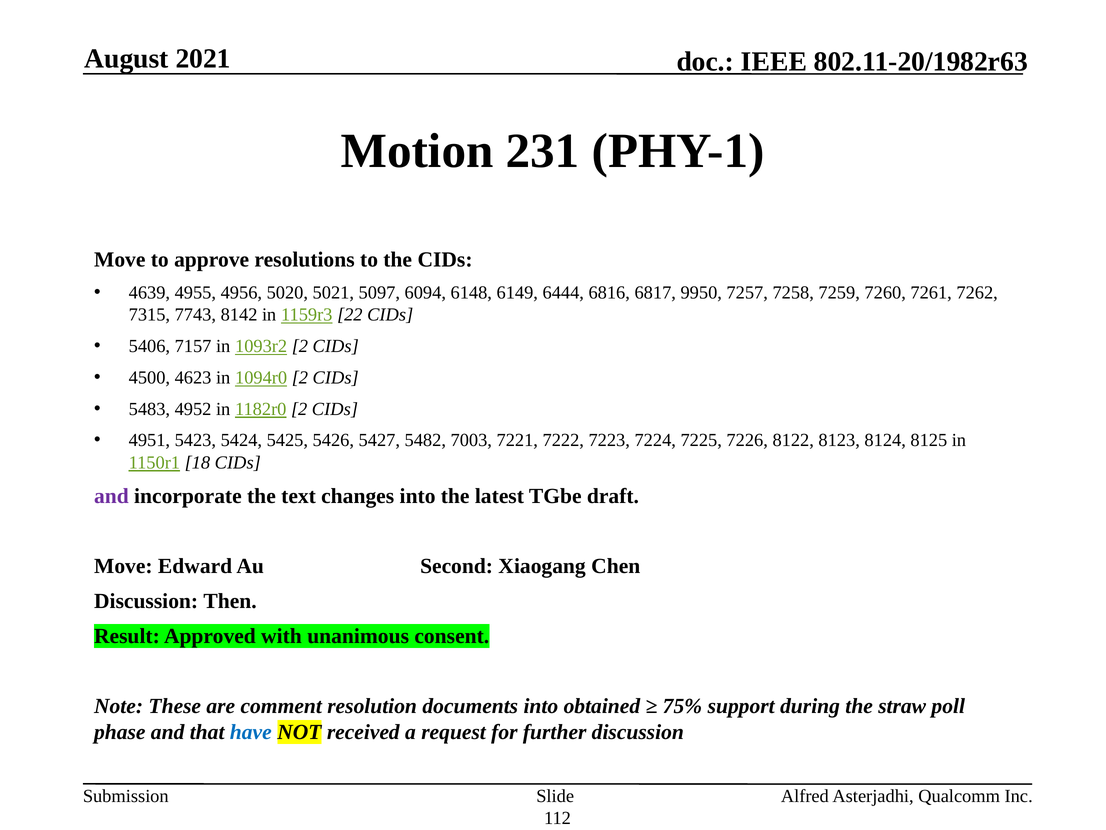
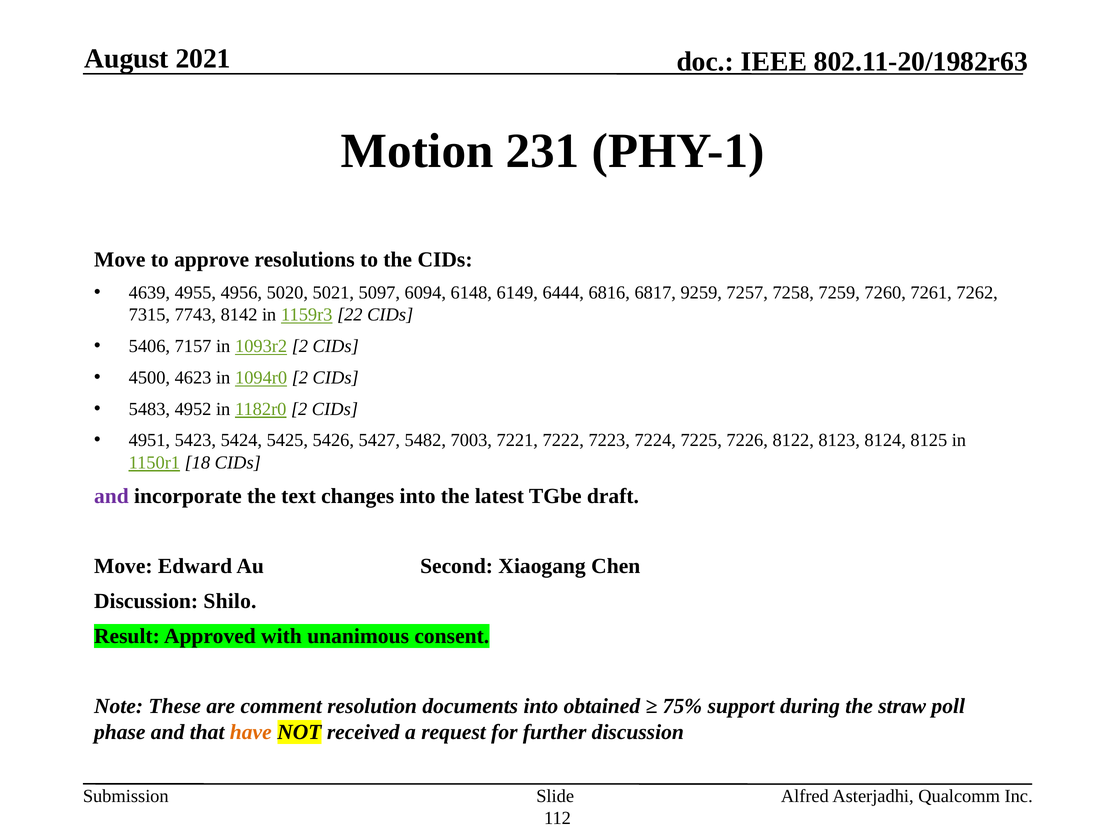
9950: 9950 -> 9259 (701, 293)
Then: Then -> Shilo (230, 601)
have colour: blue -> orange (251, 732)
